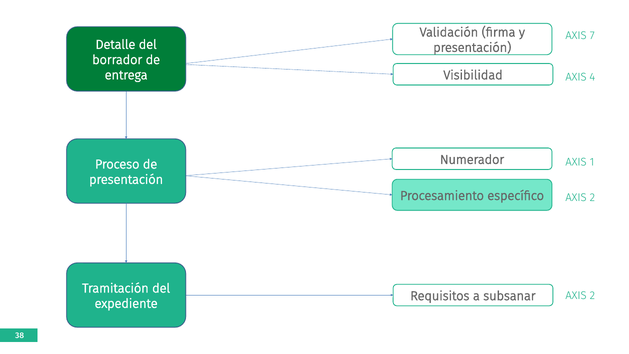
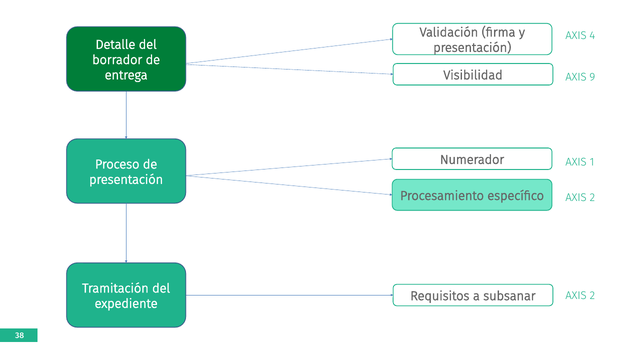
7: 7 -> 4 (592, 36)
4: 4 -> 9 (592, 77)
